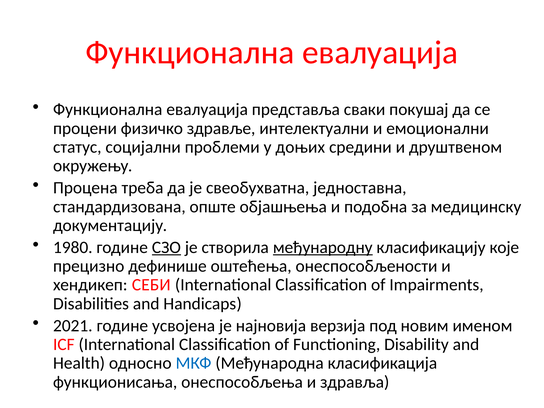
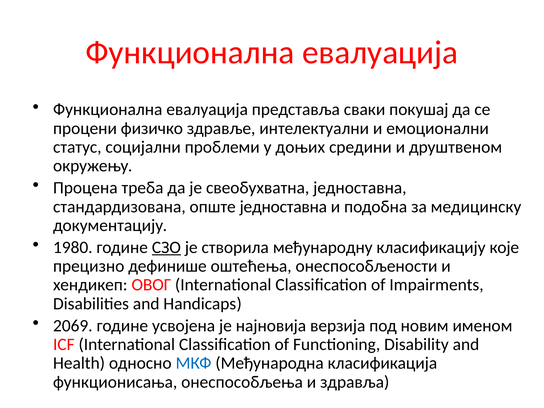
опште објашњења: објашњења -> једноставна (283, 207)
међународну underline: present -> none (323, 247)
СЕБИ: СЕБИ -> ОВОГ (151, 285)
2021: 2021 -> 2069 (73, 326)
